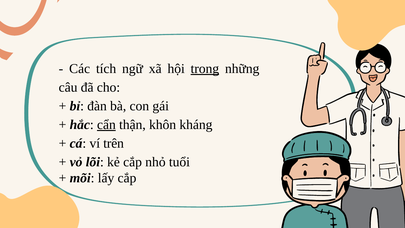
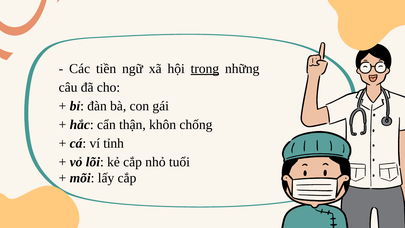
tích: tích -> tiền (106, 69)
cẩn underline: present -> none (106, 125)
kháng: kháng -> chống (196, 125)
trên: trên -> tỉnh (114, 143)
